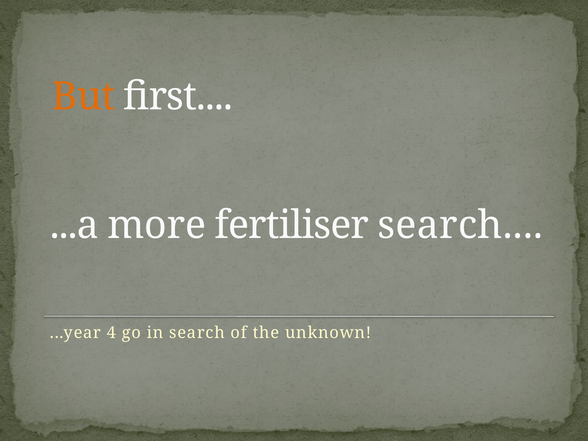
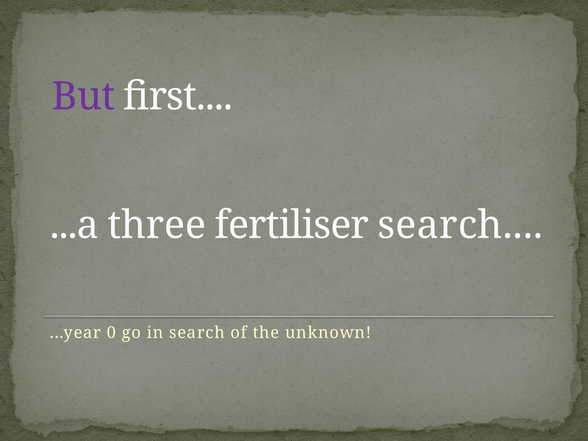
But colour: orange -> purple (84, 97)
more: more -> three (157, 225)
4: 4 -> 0 (111, 333)
